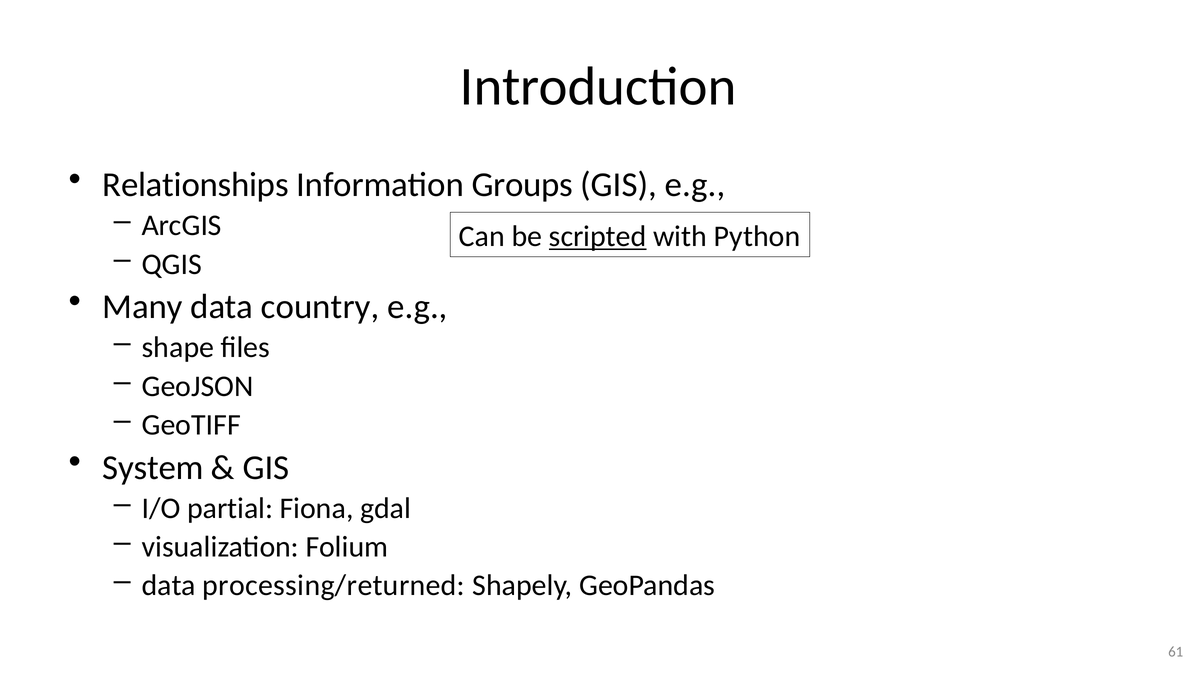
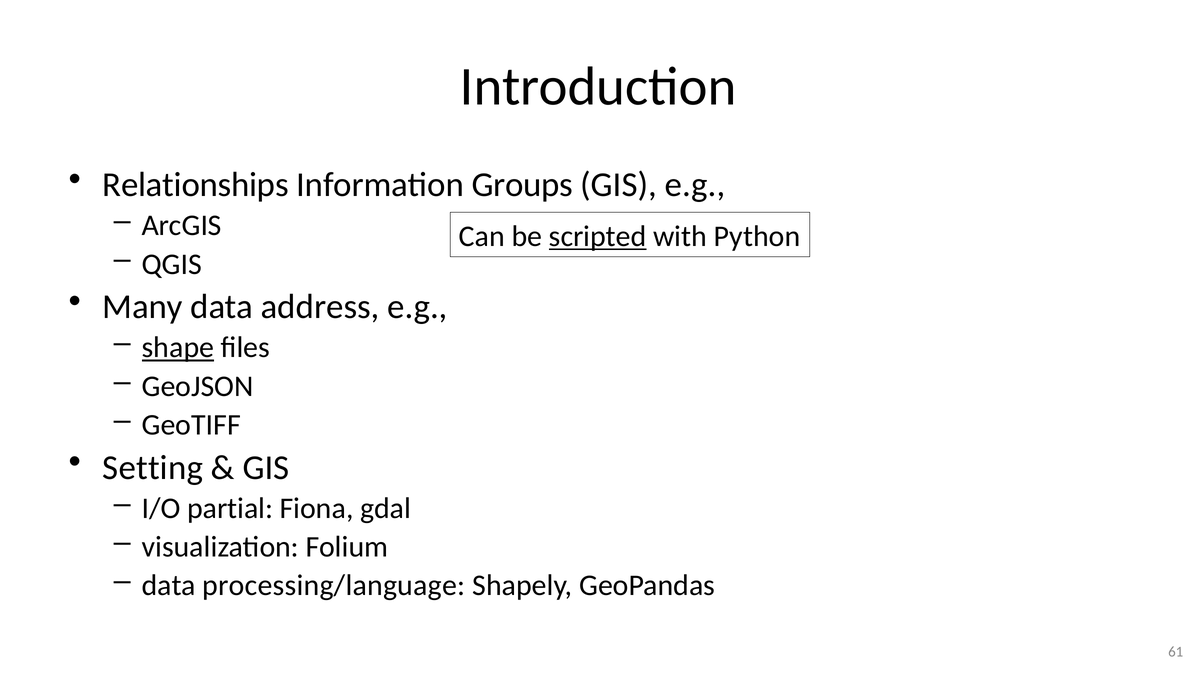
country: country -> address (320, 307)
shape underline: none -> present (178, 348)
System: System -> Setting (153, 468)
processing/returned: processing/returned -> processing/language (334, 586)
